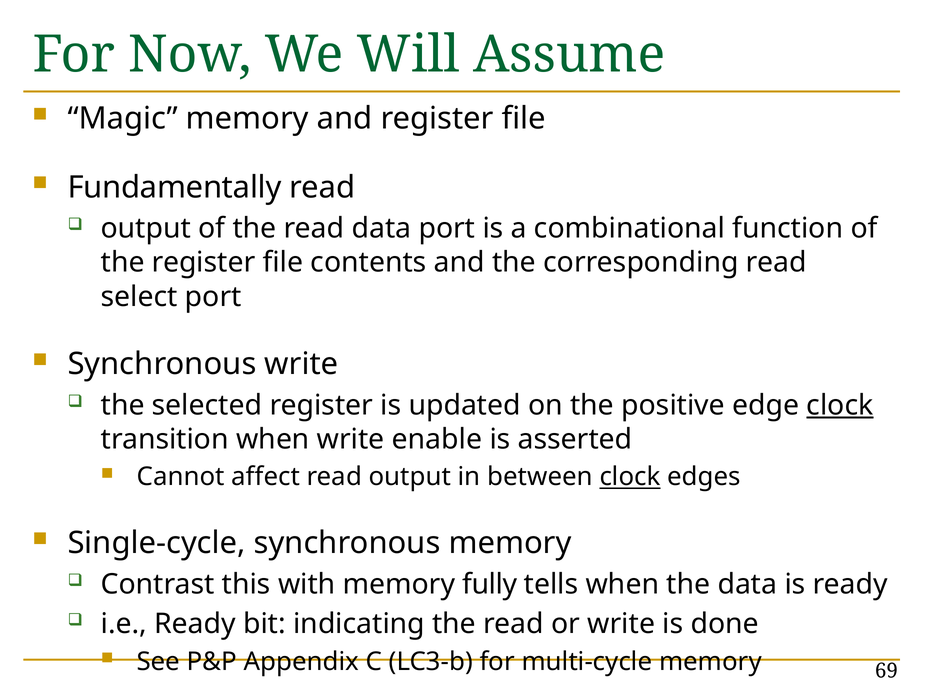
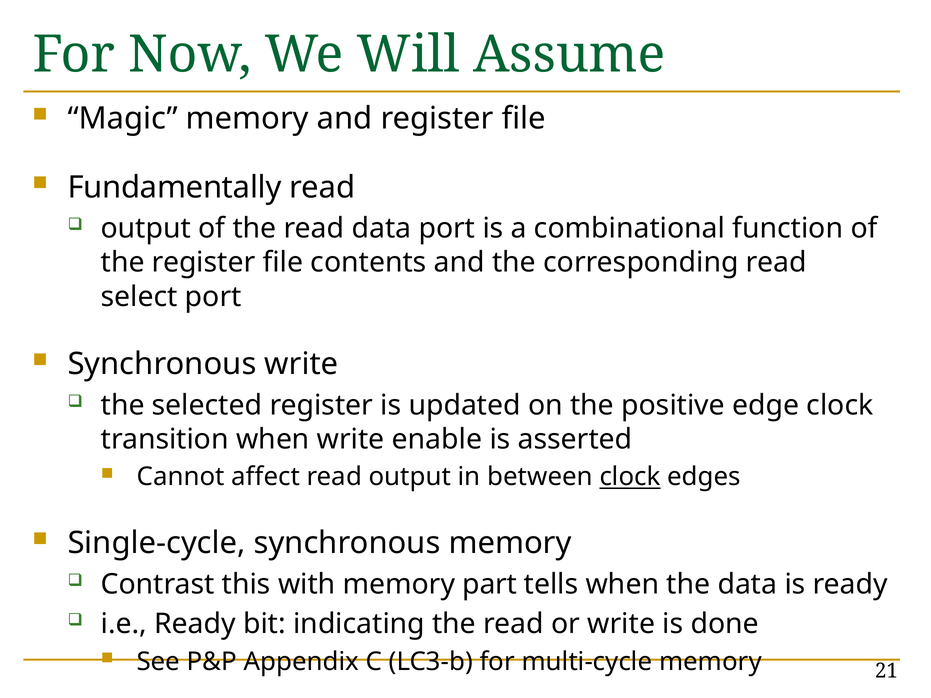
clock underline: present -> none (840, 405)
fully: fully -> part (490, 584)
69: 69 -> 21 (886, 671)
